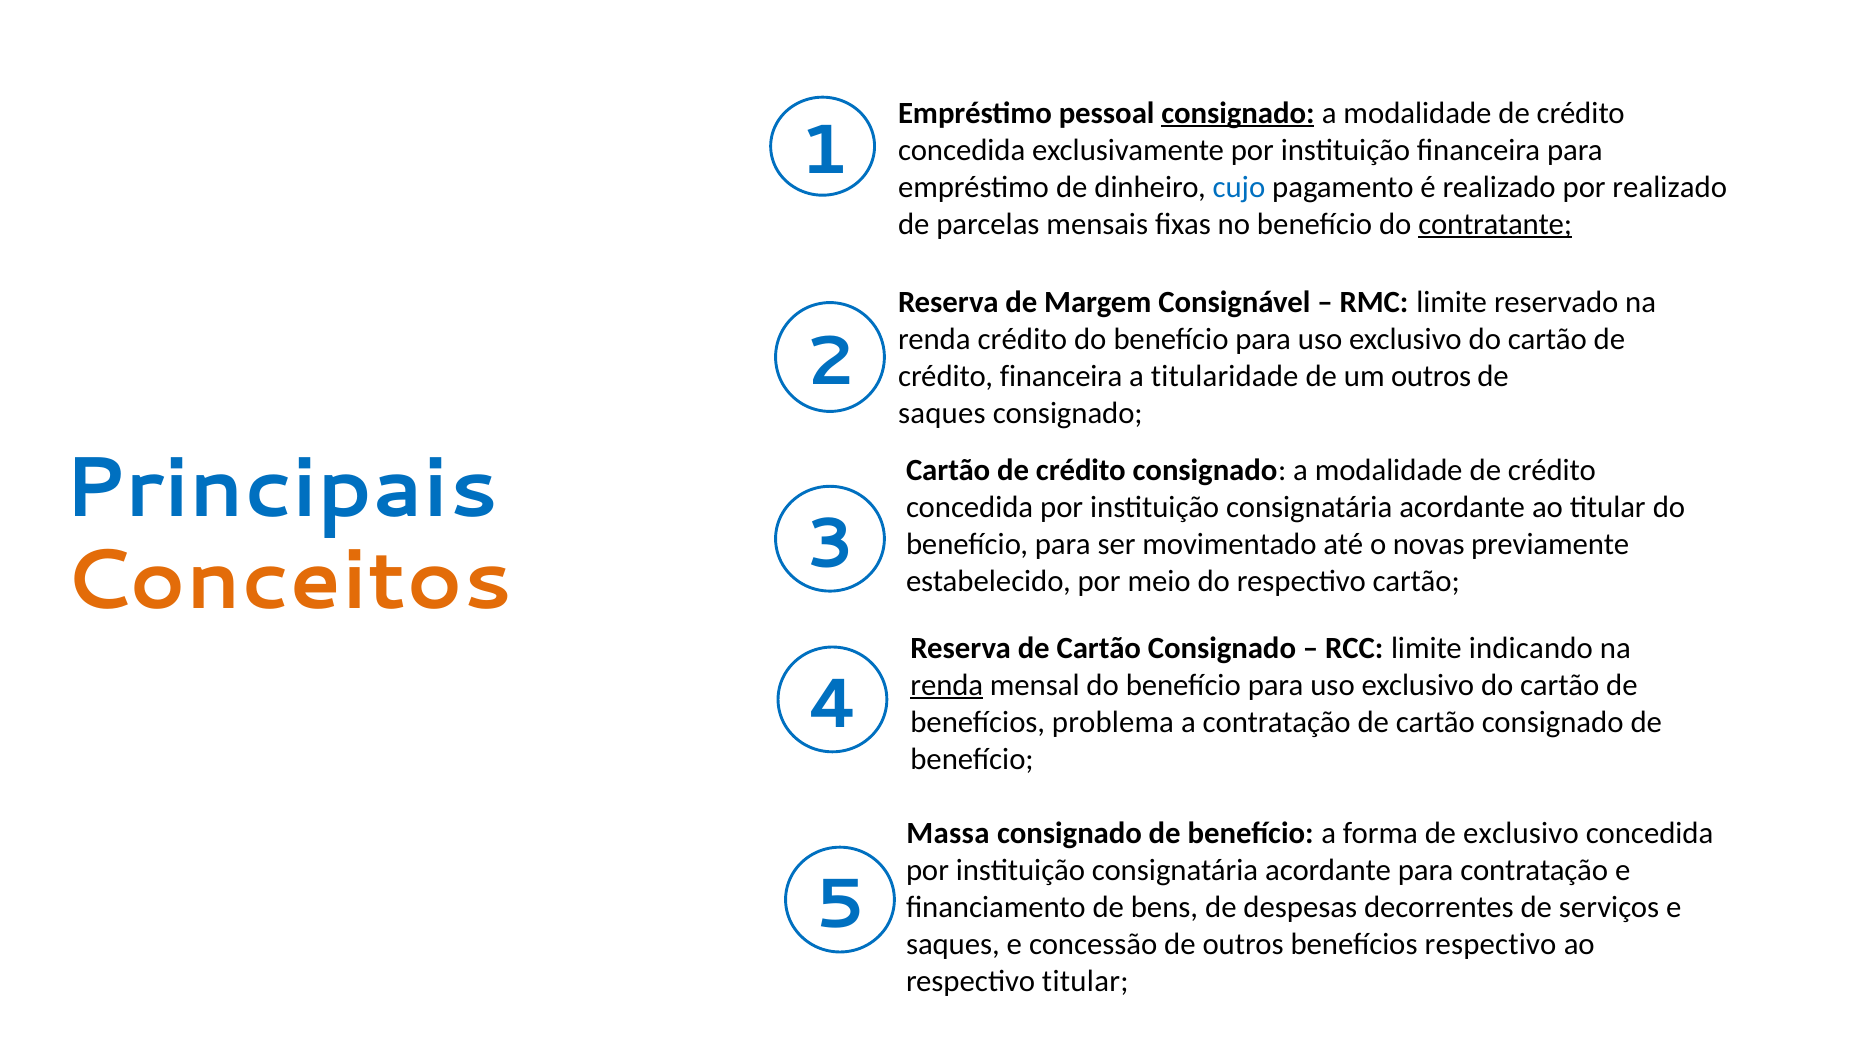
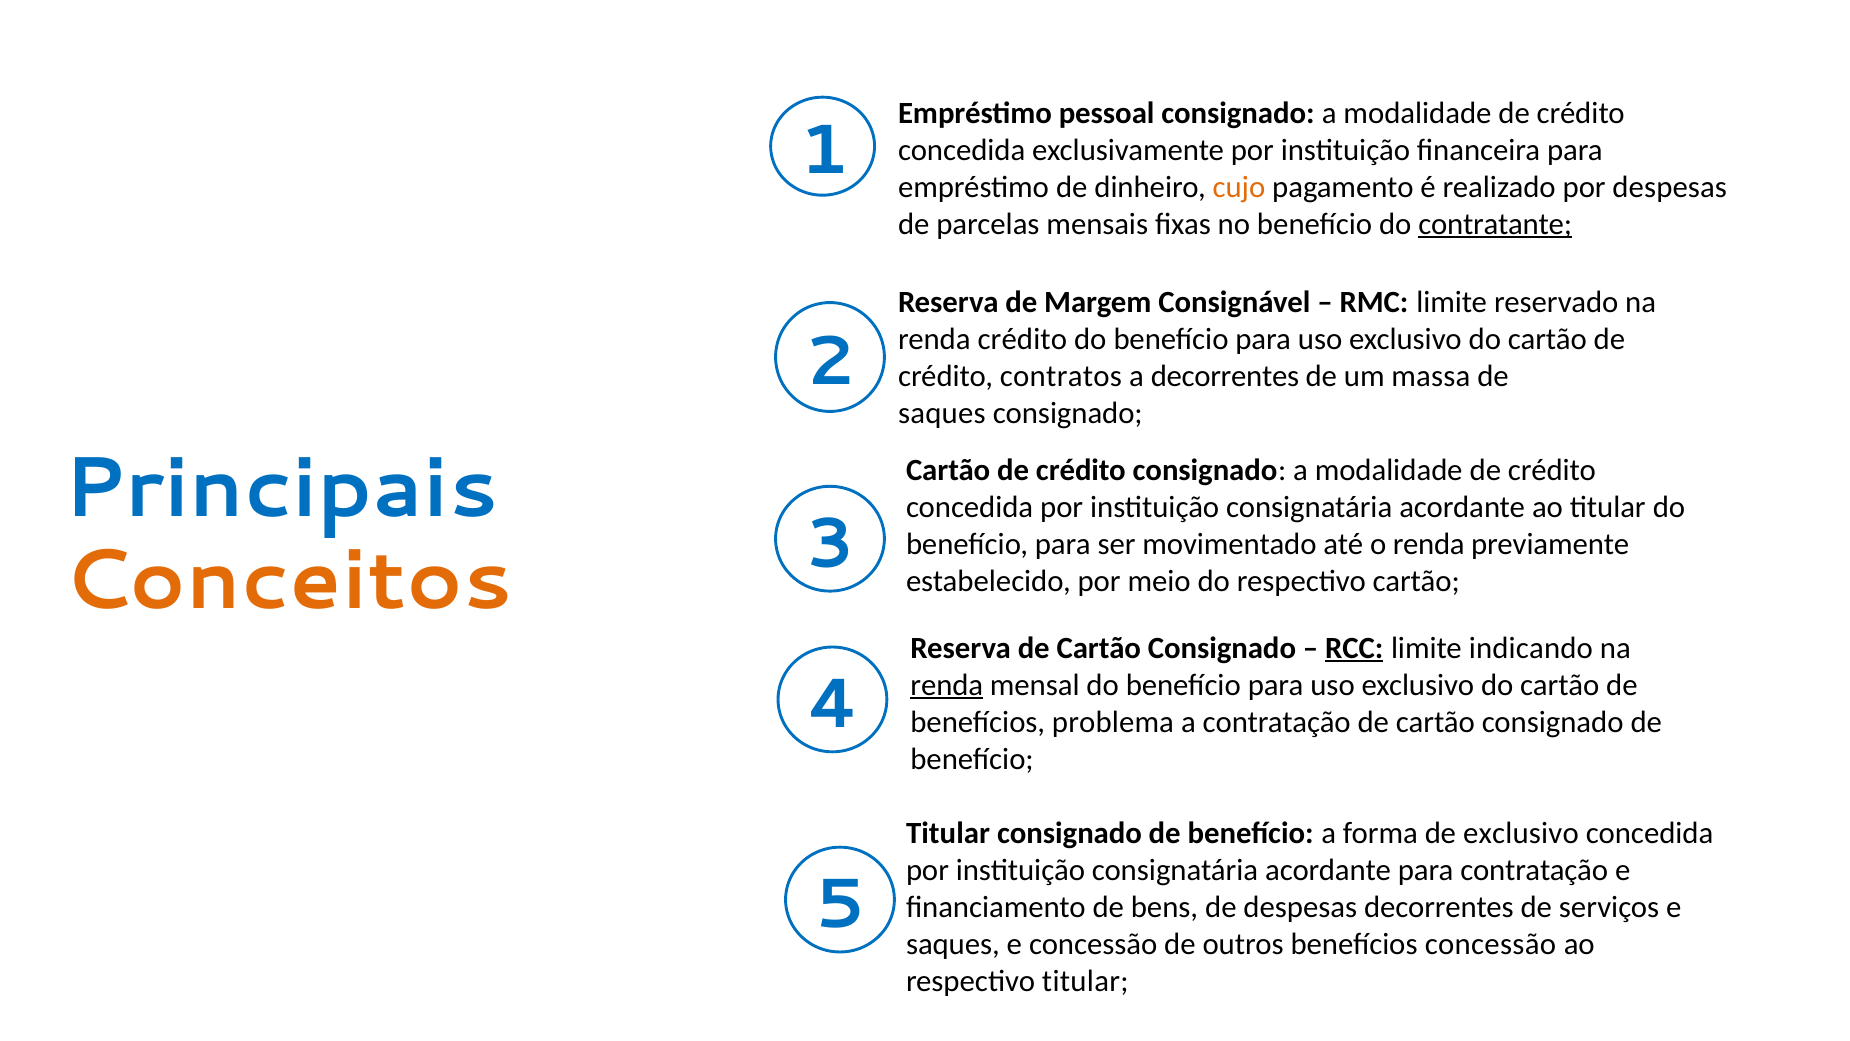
consignado underline: present -> none (1238, 113)
cujo colour: blue -> orange (1239, 187)
por realizado: realizado -> despesas (1670, 187)
crédito financeira: financeira -> contratos (1061, 377)
a titularidade: titularidade -> decorrentes (1225, 377)
um outros: outros -> massa (1431, 377)
o novas: novas -> renda (1429, 545)
RCC underline: none -> present (1354, 648)
Massa: Massa -> Titular (948, 833)
benefícios respectivo: respectivo -> concessão (1490, 944)
